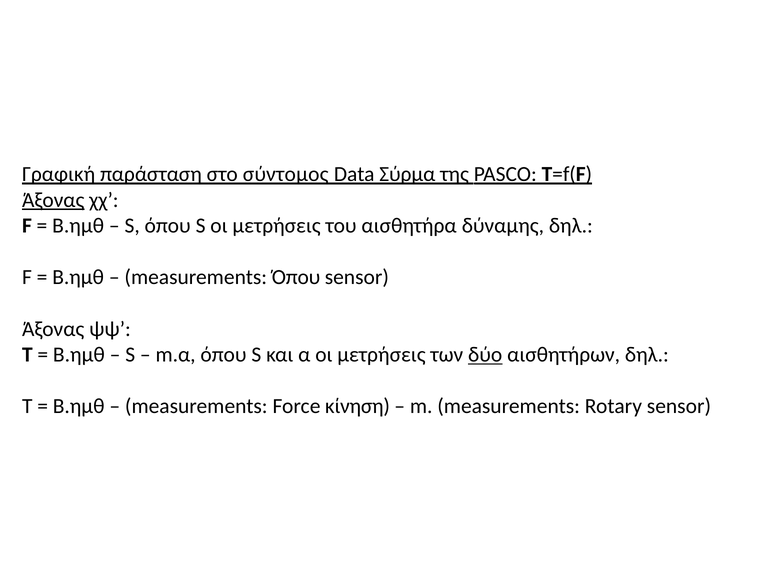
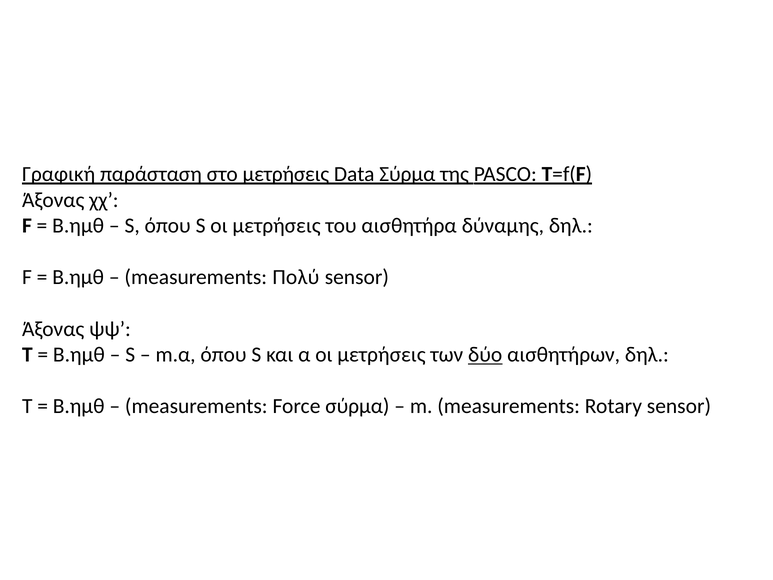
στο σύντομος: σύντομος -> μετρήσεις (286, 174)
Άξονας underline: present -> none (53, 200)
measurements Όπου: Όπου -> Πολύ (296, 277)
Force κίνηση: κίνηση -> σύρμα (357, 406)
